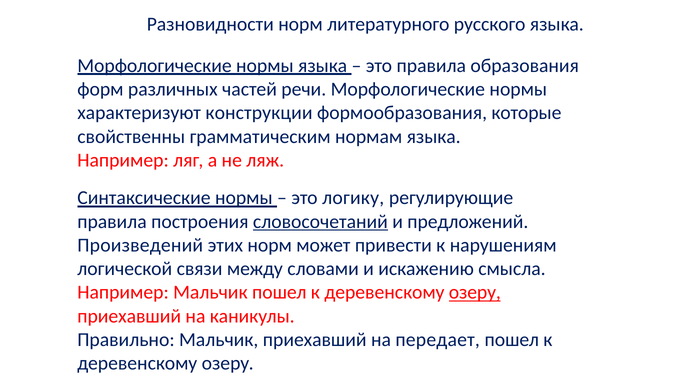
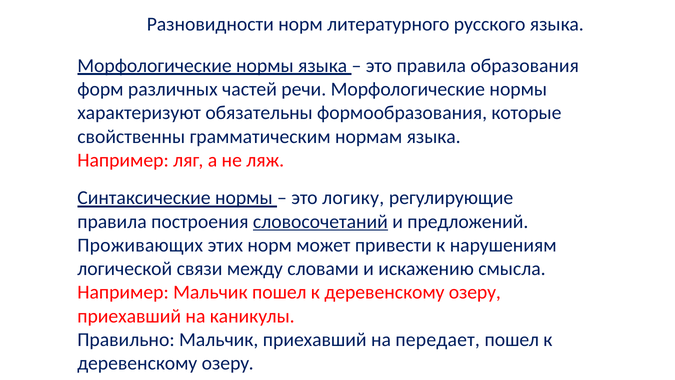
конструкции: конструкции -> обязательны (259, 113)
Произведений: Произведений -> Проживающих (140, 245)
озеру underline: present -> none (475, 292)
